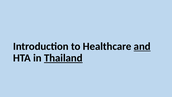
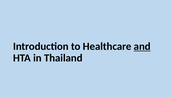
Thailand underline: present -> none (63, 58)
